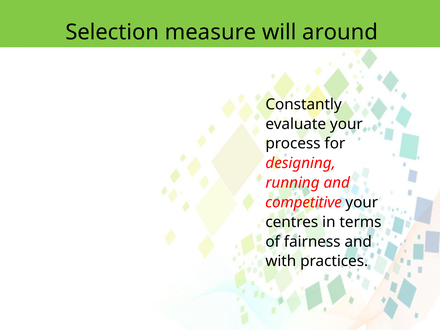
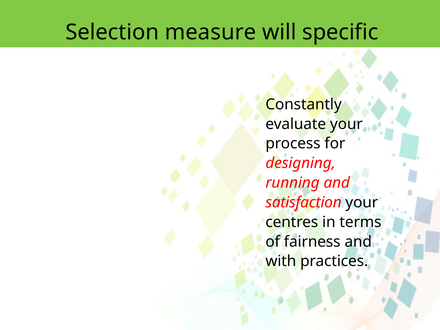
around: around -> specific (340, 32)
competitive: competitive -> satisfaction (304, 202)
